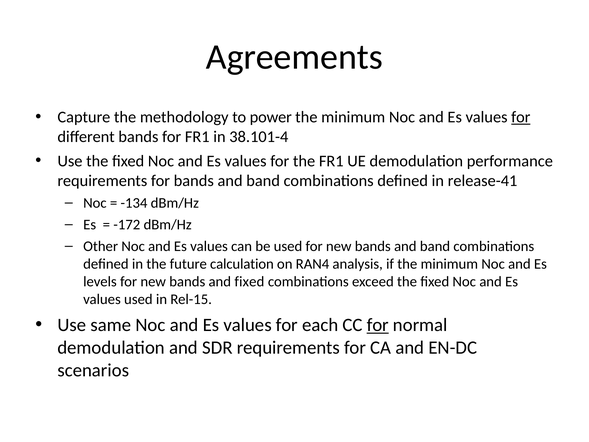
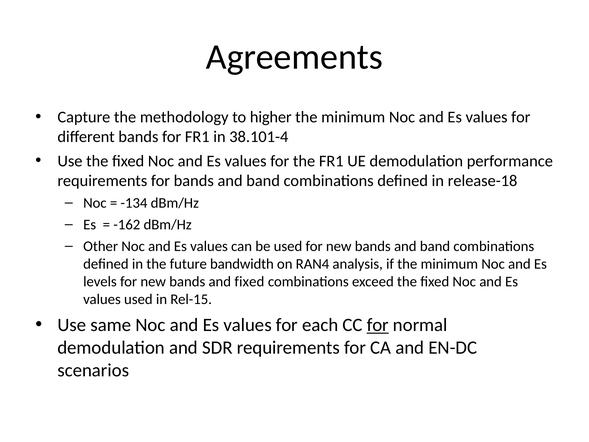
power: power -> higher (271, 117)
for underline: present -> none (521, 117)
release-41: release-41 -> release-18 (483, 181)
-172: -172 -> -162 (127, 225)
calculation: calculation -> bandwidth (242, 264)
